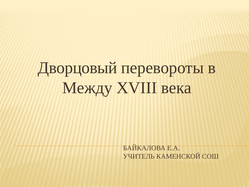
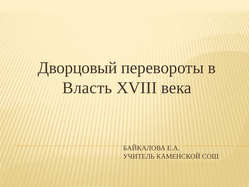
Между: Между -> Власть (87, 88)
